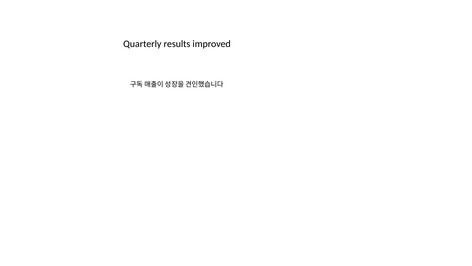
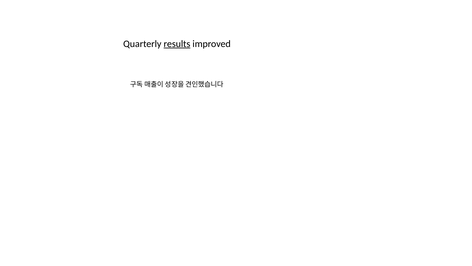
results underline: none -> present (177, 44)
